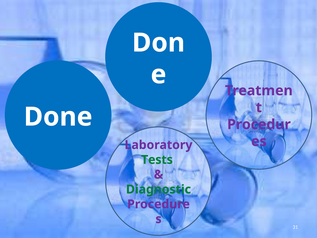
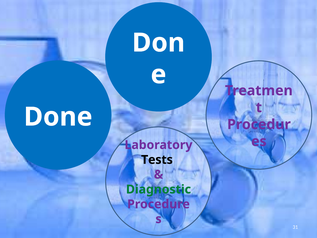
Tests colour: green -> black (157, 160)
